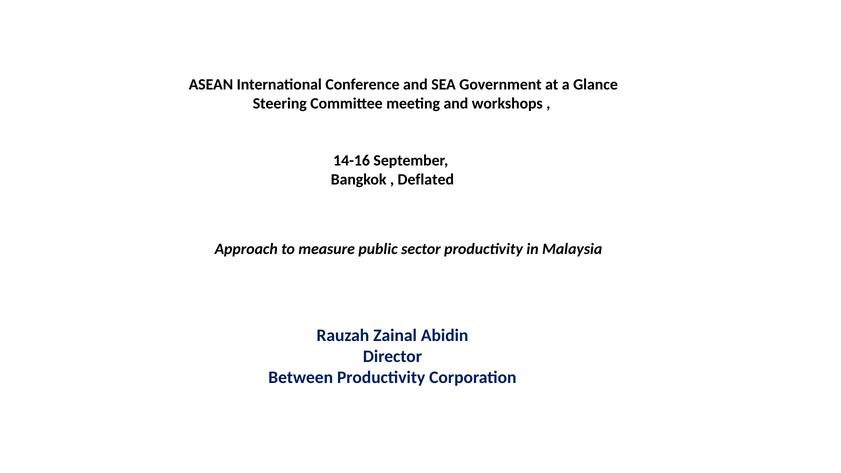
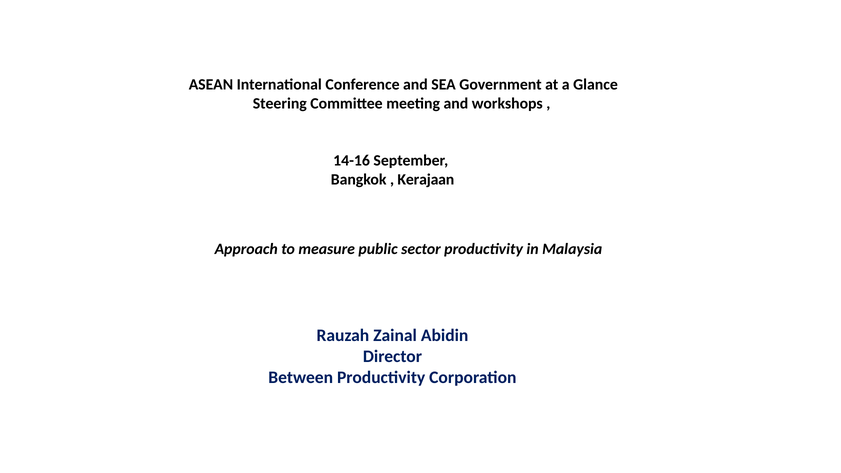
Deflated: Deflated -> Kerajaan (426, 180)
